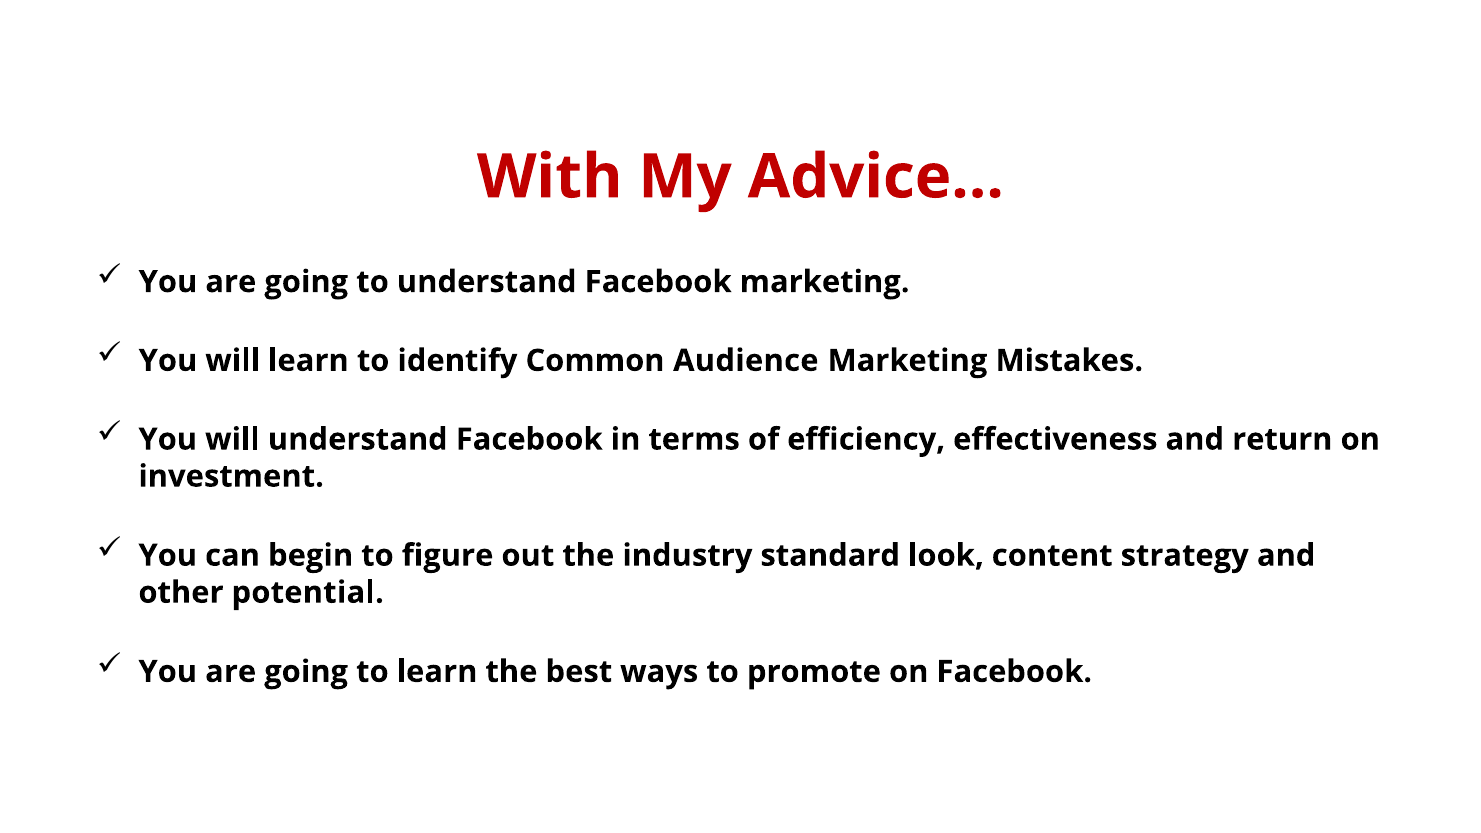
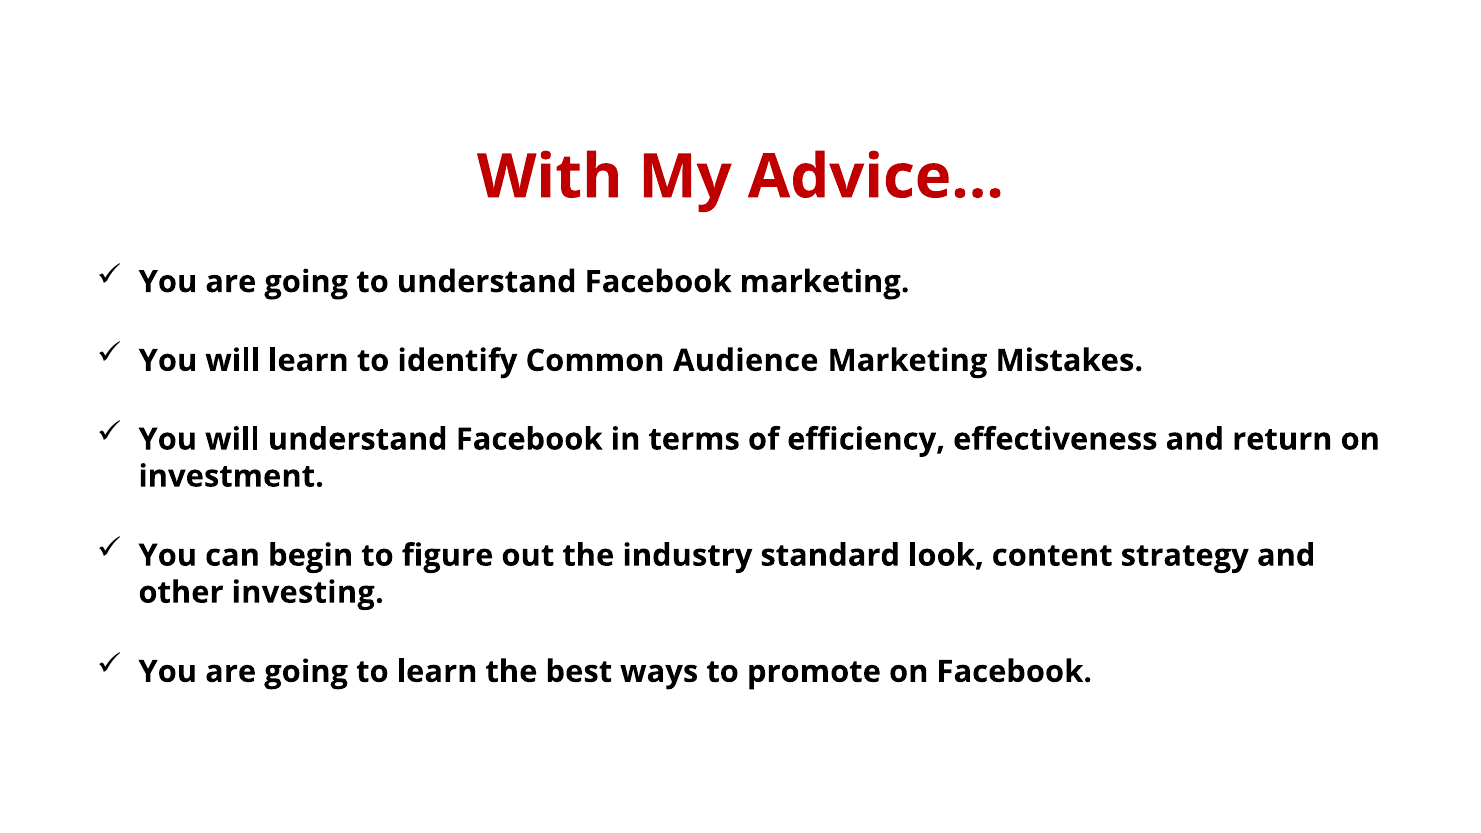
potential: potential -> investing (308, 593)
